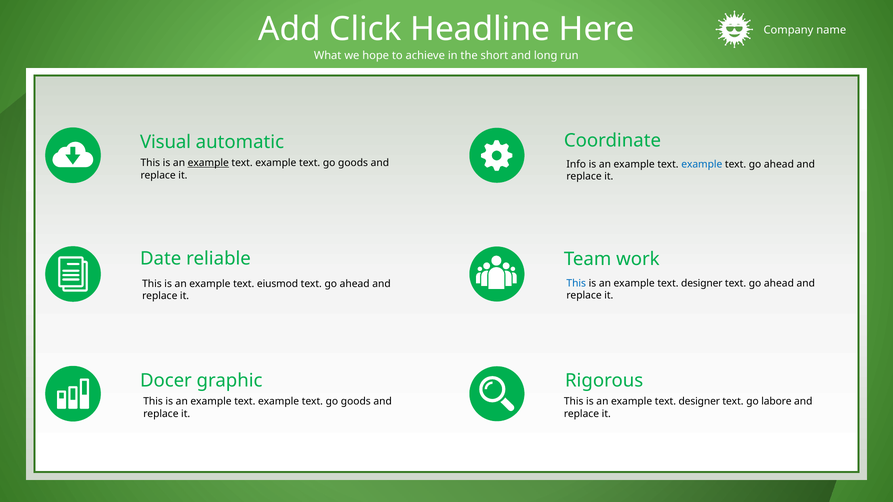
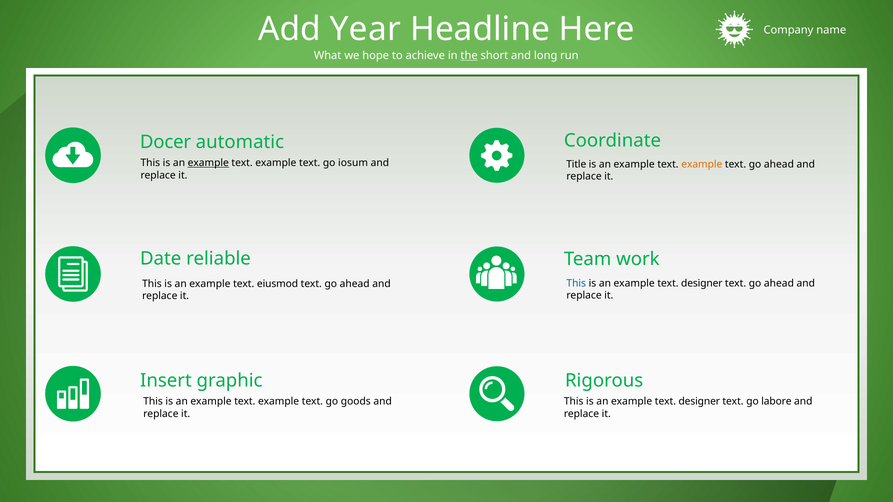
Click: Click -> Year (365, 29)
the underline: none -> present (469, 55)
Visual: Visual -> Docer (166, 142)
goods: goods -> iosum (353, 163)
Info: Info -> Title (576, 164)
example colour: blue -> orange (702, 164)
Docer: Docer -> Insert (166, 381)
